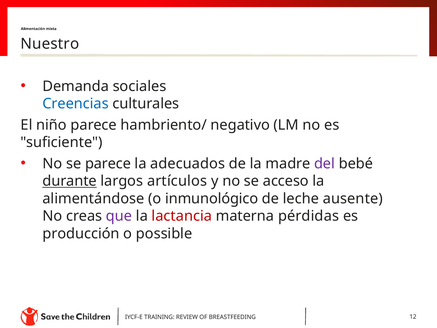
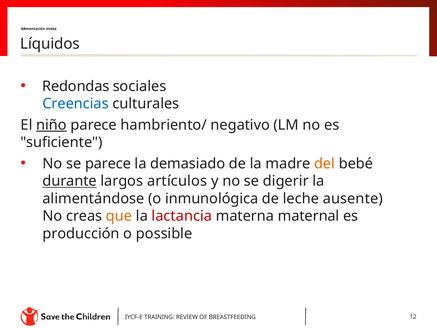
Nuestro: Nuestro -> Líquidos (50, 44)
Demanda: Demanda -> Redondas (76, 86)
niño underline: none -> present (51, 125)
adecuados: adecuados -> demasiado (188, 163)
del colour: purple -> orange (324, 163)
acceso: acceso -> digerir (286, 181)
inmunológico: inmunológico -> inmunológica (212, 198)
que colour: purple -> orange (119, 216)
pérdidas: pérdidas -> maternal (309, 216)
